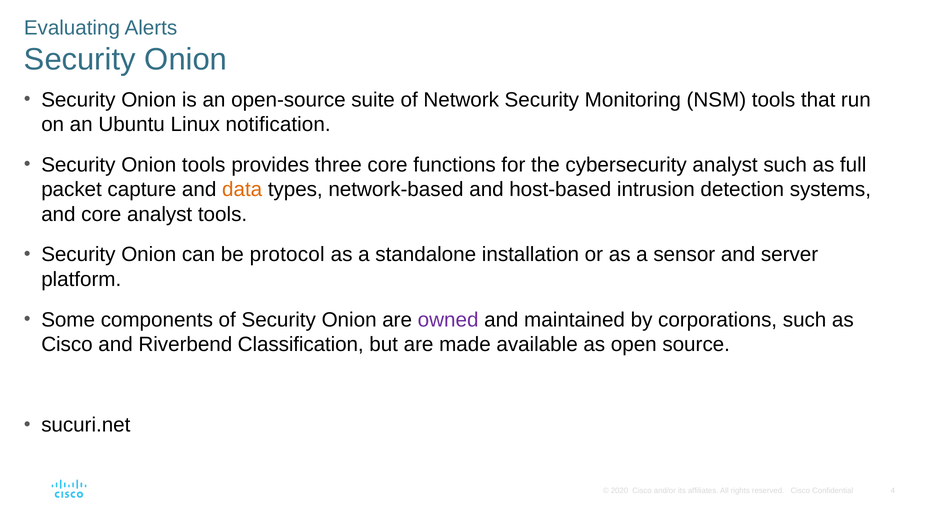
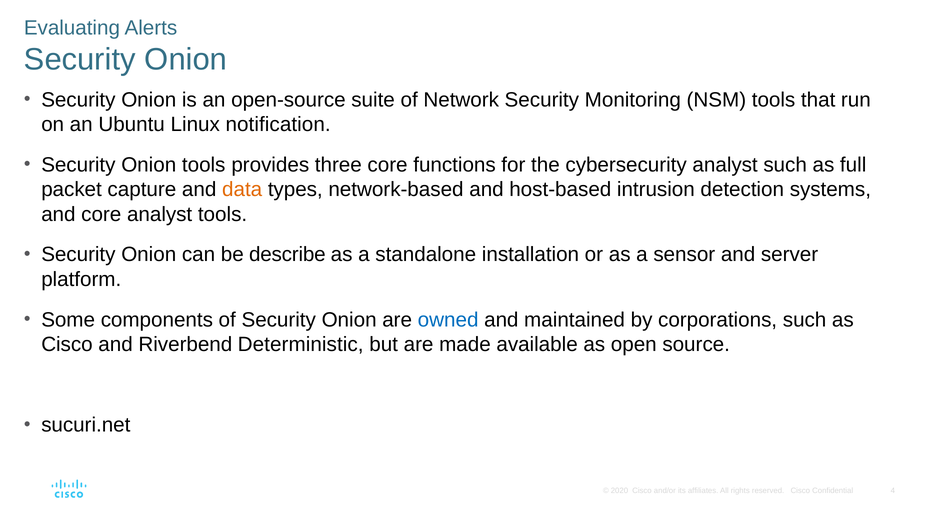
protocol: protocol -> describe (287, 255)
owned colour: purple -> blue (448, 320)
Classification: Classification -> Deterministic (301, 345)
